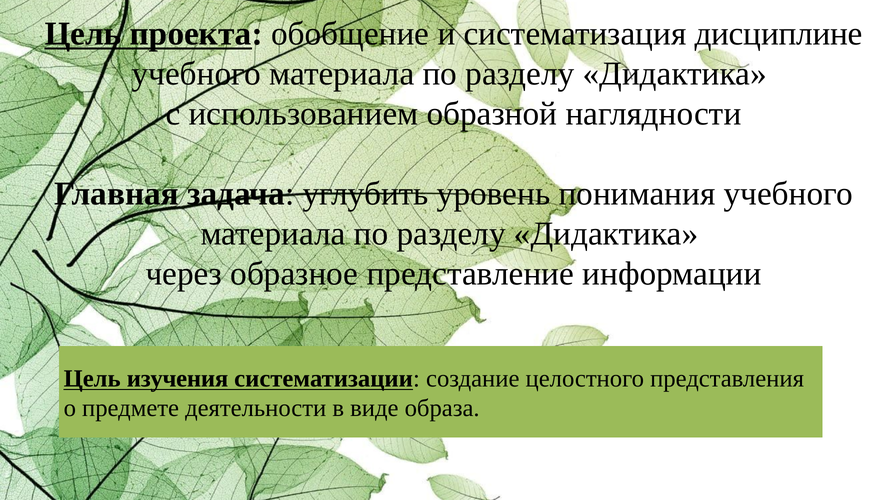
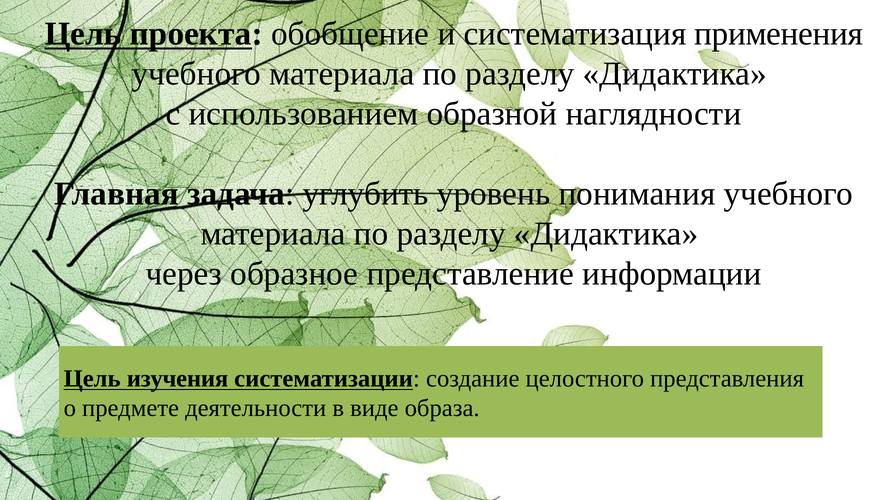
дисциплине: дисциплине -> применения (779, 34)
